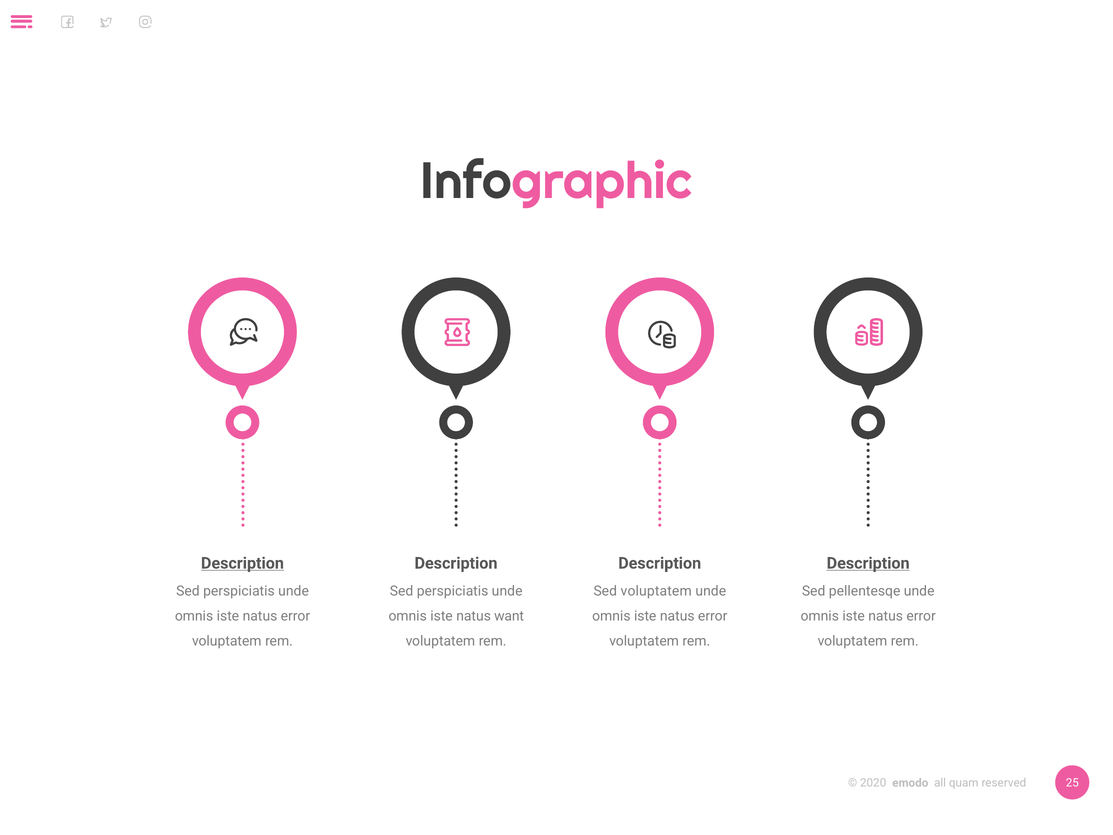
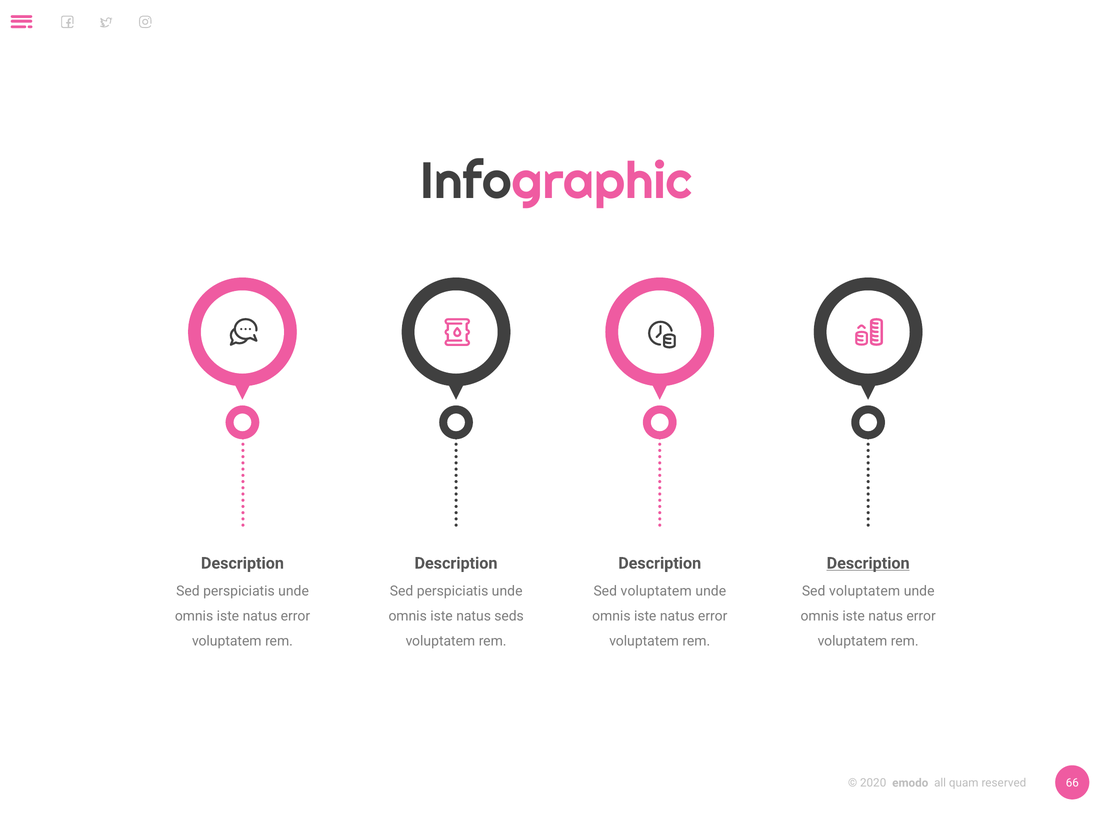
Description underline: present -> none (242, 563)
pellentesqe: pellentesqe -> voluptatem (865, 591)
want: want -> seds (509, 616)
25: 25 -> 66 (1072, 783)
